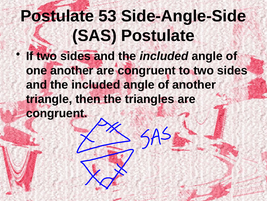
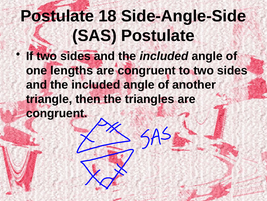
53: 53 -> 18 (108, 16)
one another: another -> lengths (72, 70)
